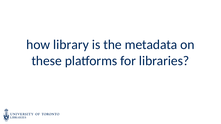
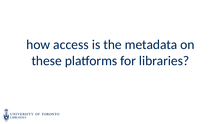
library: library -> access (71, 45)
